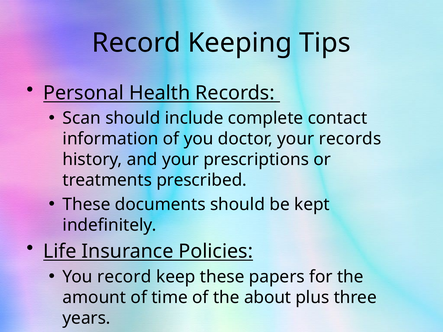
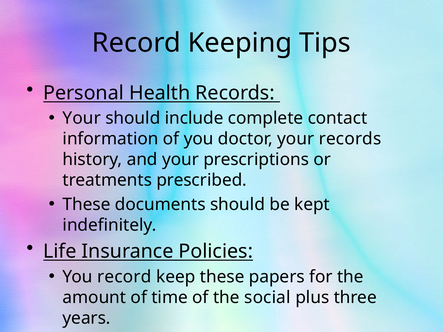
Scan: Scan -> Your (82, 118)
about: about -> social (267, 298)
